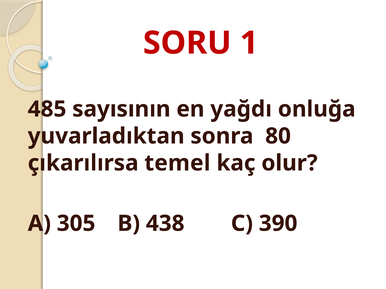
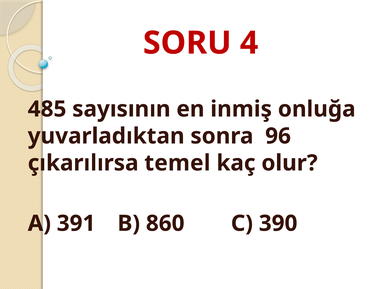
1: 1 -> 4 (249, 43)
yağdı: yağdı -> inmiş (241, 109)
80: 80 -> 96 (278, 136)
305: 305 -> 391 (76, 224)
438: 438 -> 860 (165, 224)
